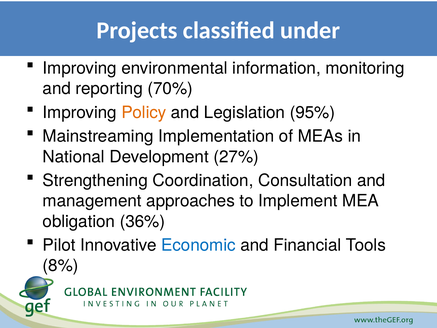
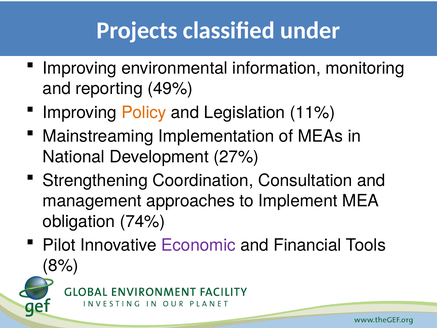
70%: 70% -> 49% (170, 89)
95%: 95% -> 11% (312, 112)
36%: 36% -> 74% (142, 221)
Economic colour: blue -> purple (198, 245)
